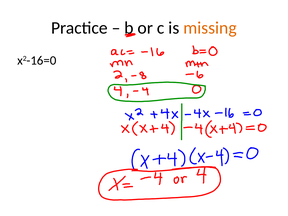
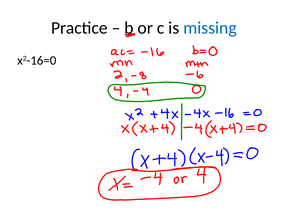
missing colour: orange -> blue (210, 28)
